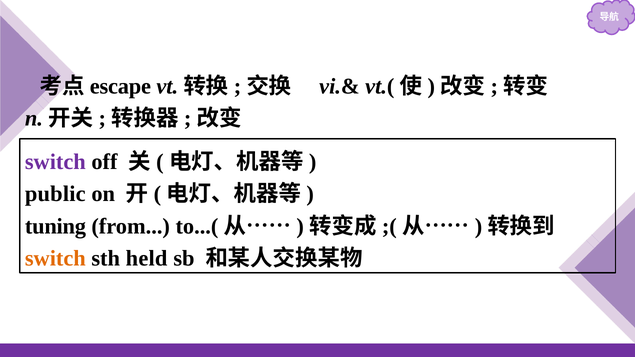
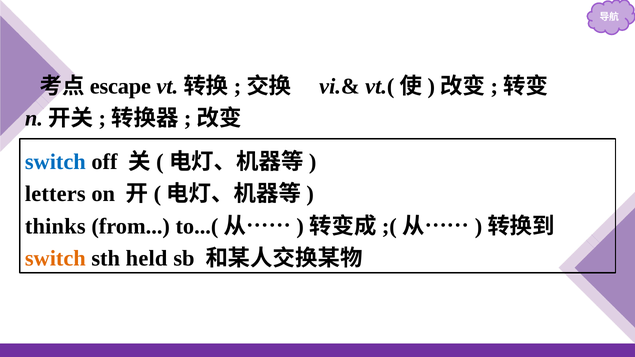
switch colour: purple -> blue (55, 162)
public: public -> letters (55, 194)
tuning: tuning -> thinks (55, 226)
